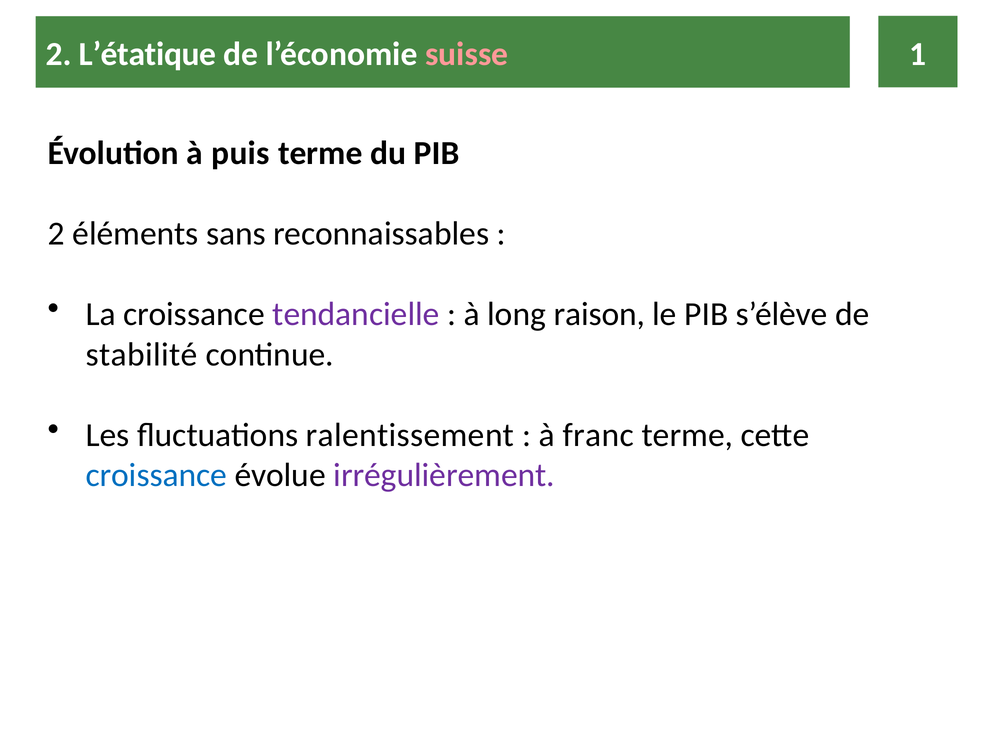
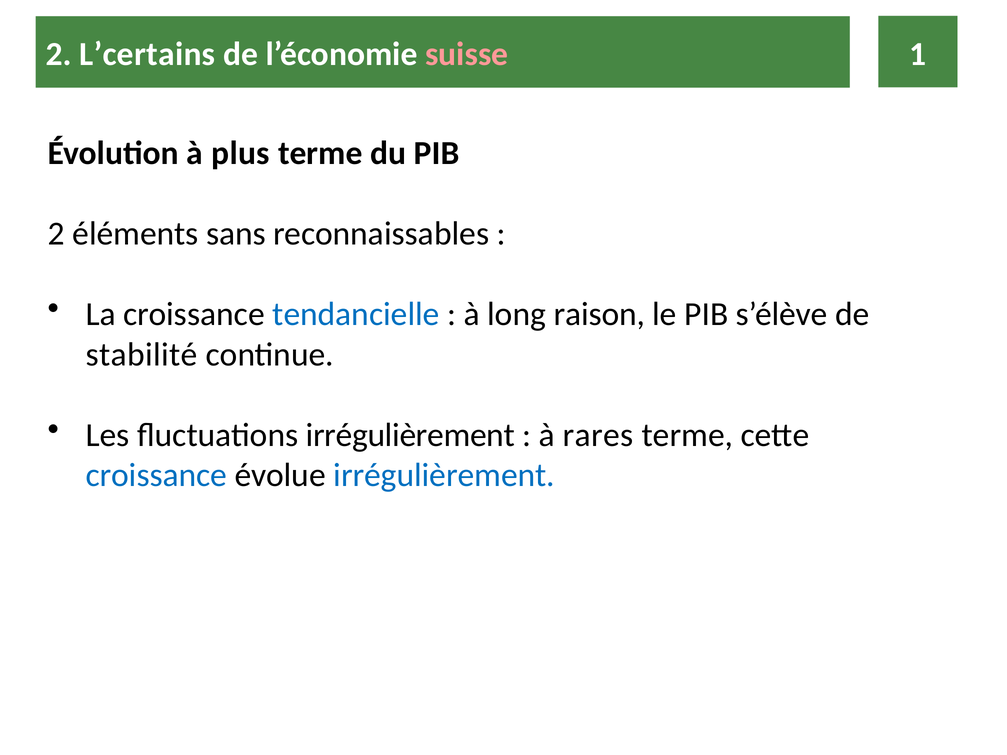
L’étatique: L’étatique -> L’certains (147, 54)
puis: puis -> plus (240, 153)
tendancielle colour: purple -> blue (356, 314)
fluctuations ralentissement: ralentissement -> irrégulièrement (410, 435)
franc: franc -> rares (598, 435)
irrégulièrement colour: purple -> blue (444, 476)
